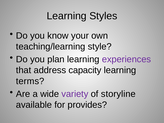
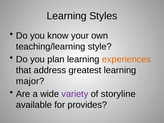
experiences colour: purple -> orange (127, 59)
capacity: capacity -> greatest (85, 70)
terms: terms -> major (30, 81)
